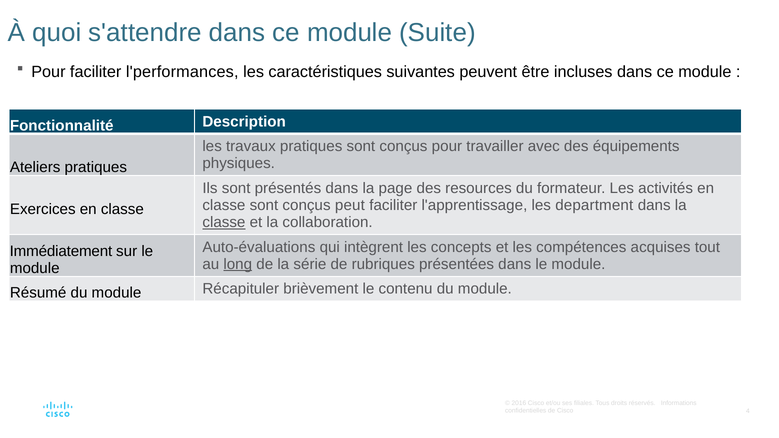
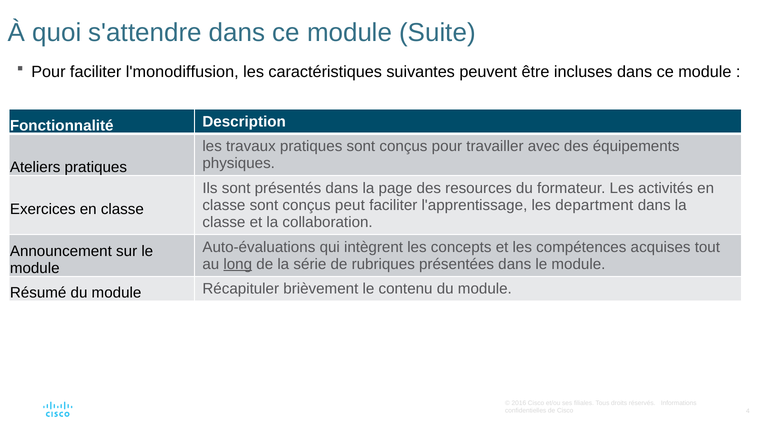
l'performances: l'performances -> l'monodiffusion (182, 72)
classe underline: present -> none (224, 222)
Immédiatement: Immédiatement -> Announcement (61, 251)
